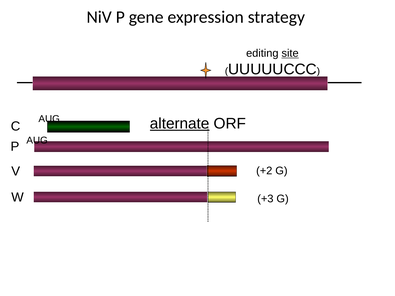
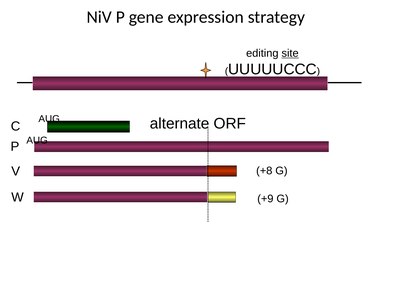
alternate underline: present -> none (180, 124)
+2: +2 -> +8 (264, 171)
+3: +3 -> +9 (265, 199)
